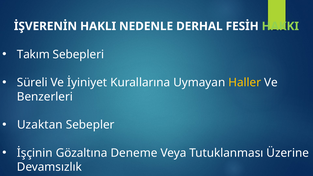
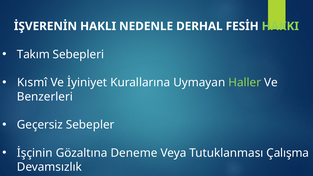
Süreli: Süreli -> Kısmî (32, 83)
Haller colour: yellow -> light green (245, 83)
Uzaktan: Uzaktan -> Geçersiz (40, 125)
Üzerine: Üzerine -> Çalışma (288, 153)
